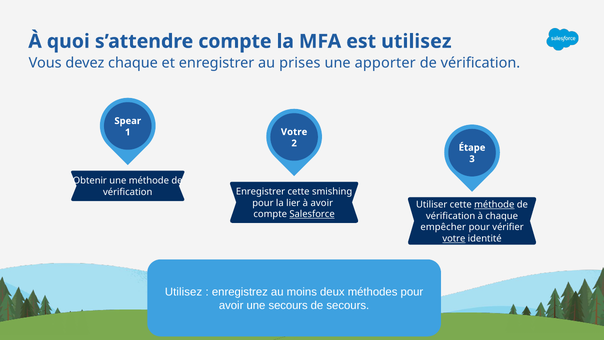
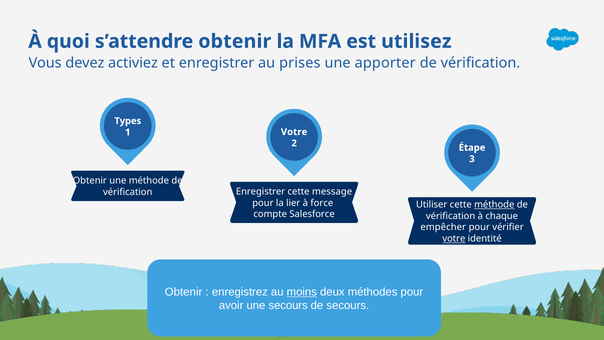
s’attendre compte: compte -> obtenir (235, 41)
devez chaque: chaque -> activiez (133, 63)
Spear: Spear -> Types (128, 121)
smishing: smishing -> message (332, 192)
à avoir: avoir -> force (322, 203)
Salesforce underline: present -> none (312, 214)
Utilisez: Utilisez -> Obtenir (184, 292)
moins underline: none -> present (302, 292)
